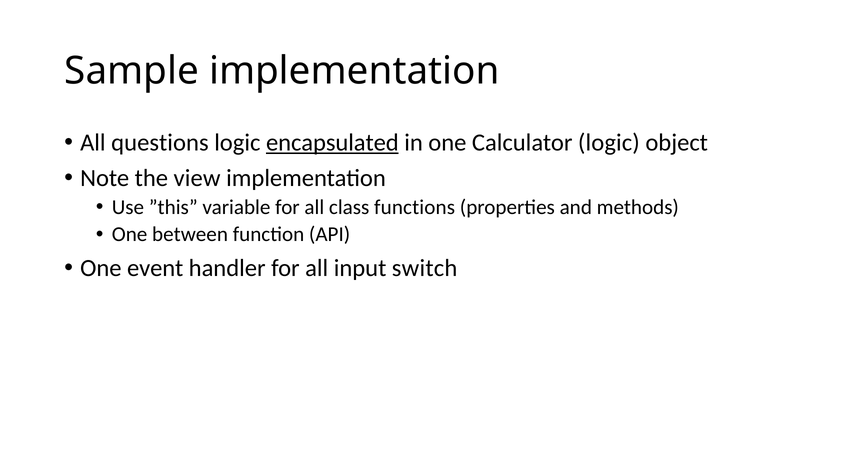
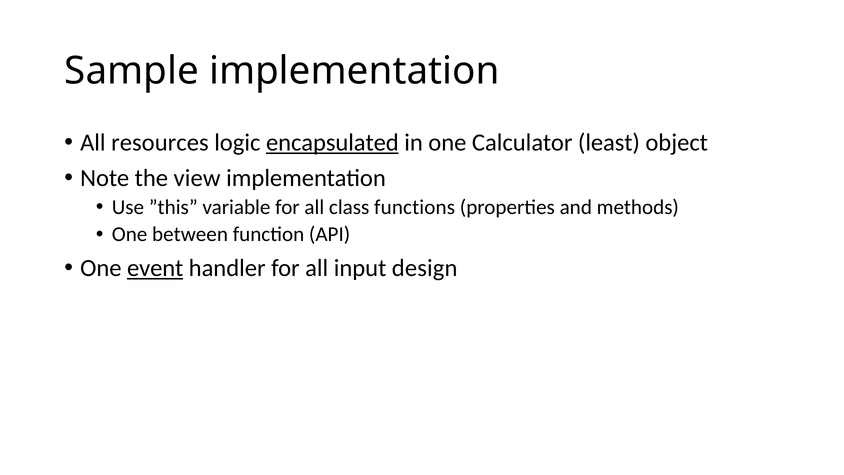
questions: questions -> resources (160, 143)
Calculator logic: logic -> least (609, 143)
event underline: none -> present (155, 268)
switch: switch -> design (425, 268)
